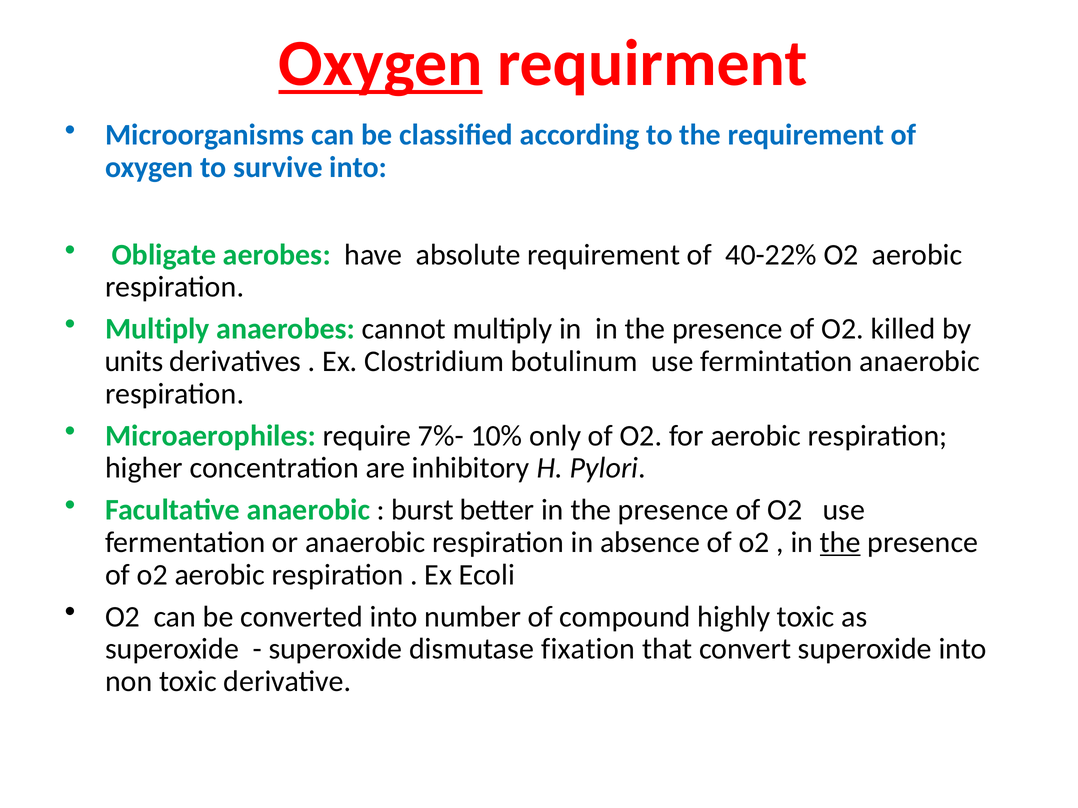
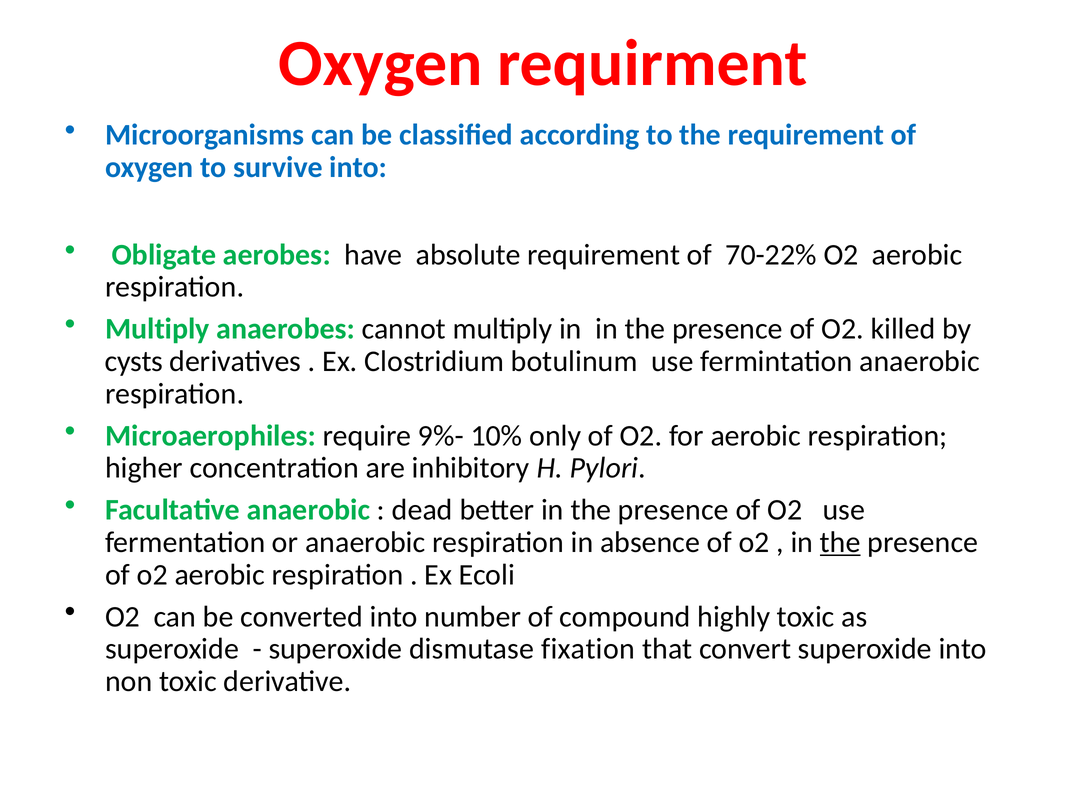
Oxygen underline: present -> none (381, 64)
40-22%: 40-22% -> 70-22% (771, 255)
units: units -> cysts (134, 362)
7%-: 7%- -> 9%- (441, 436)
burst: burst -> dead (422, 510)
